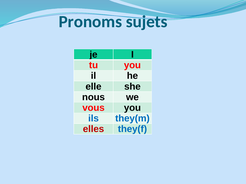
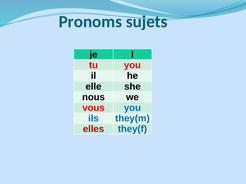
you colour: black -> blue (132, 108)
